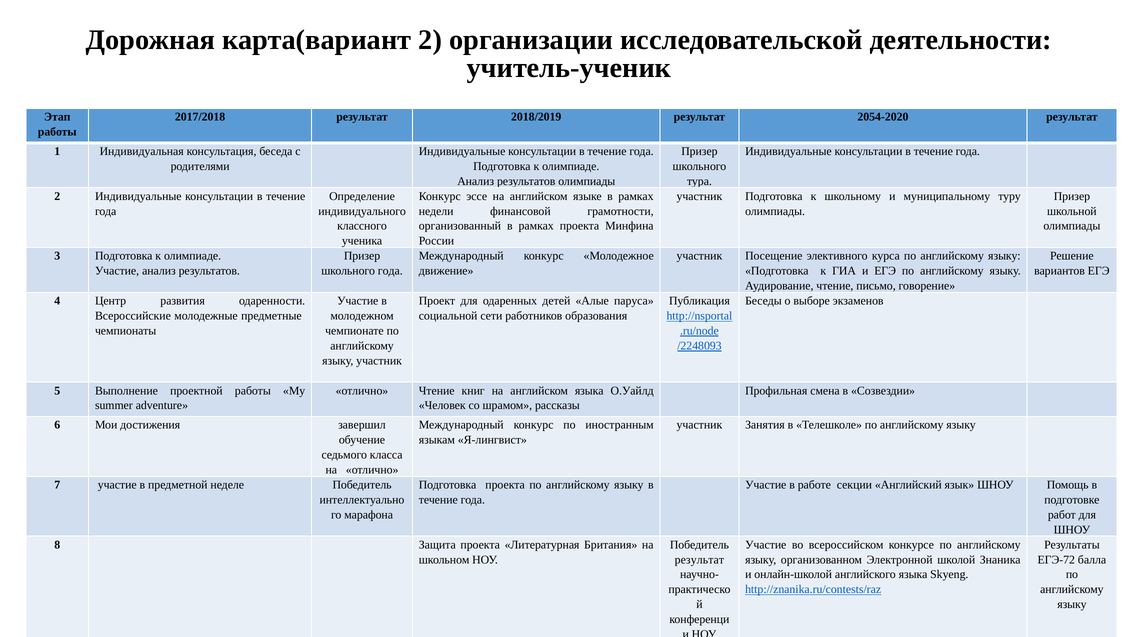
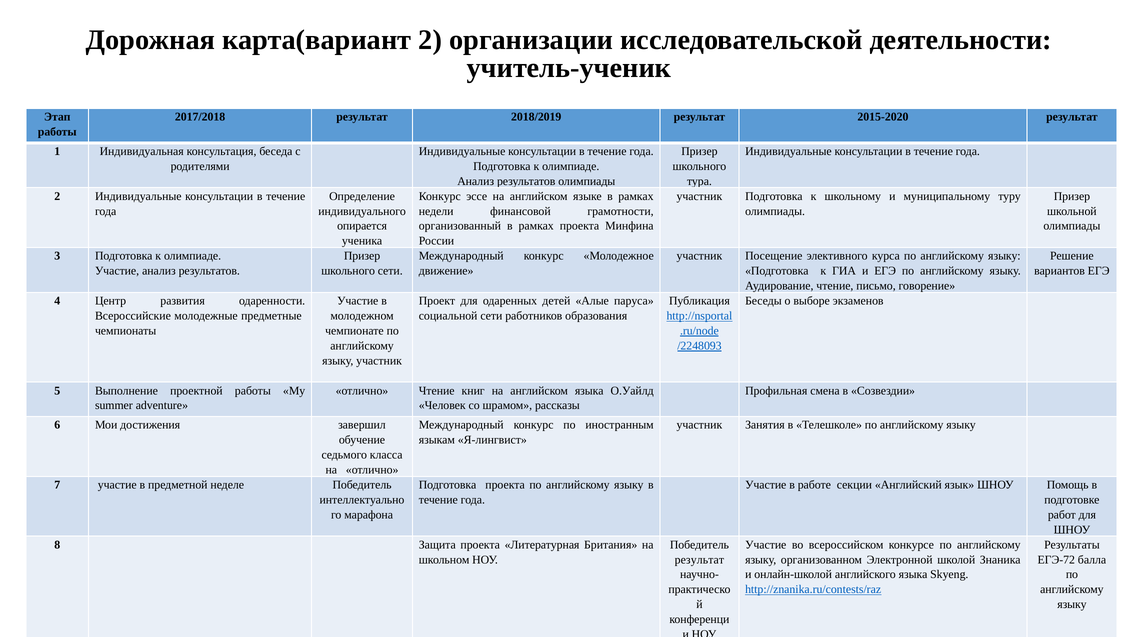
2054-2020: 2054-2020 -> 2015-2020 (883, 117)
классного: классного -> опирается (362, 226)
школьного года: года -> сети (390, 271)
